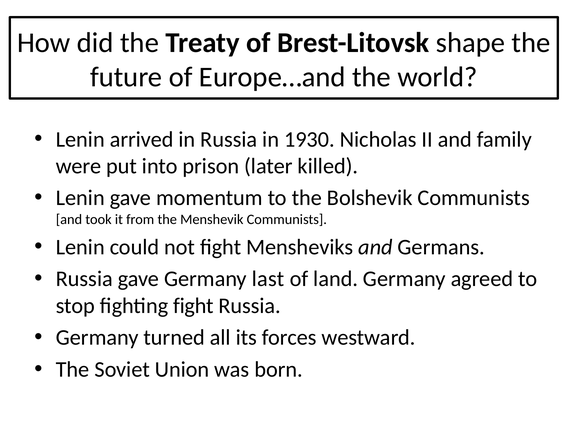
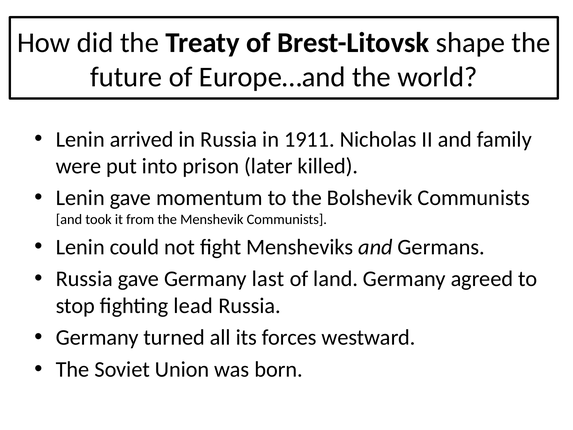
1930: 1930 -> 1911 (309, 139)
fighting fight: fight -> lead (193, 305)
